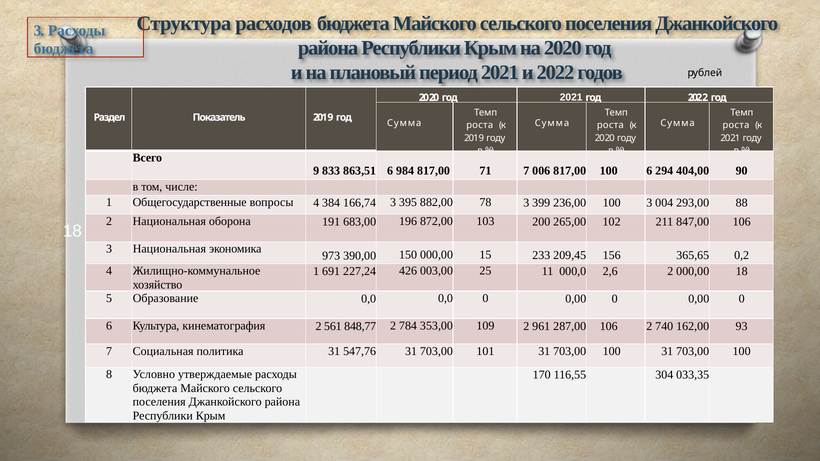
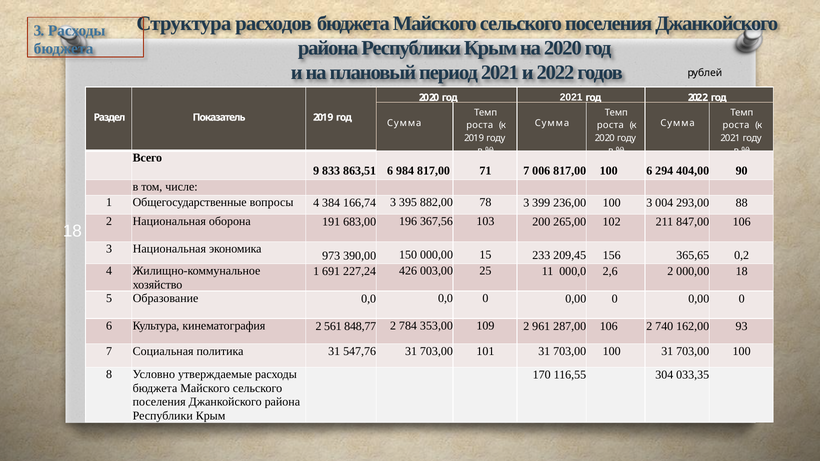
872,00: 872,00 -> 367,56 (436, 222)
